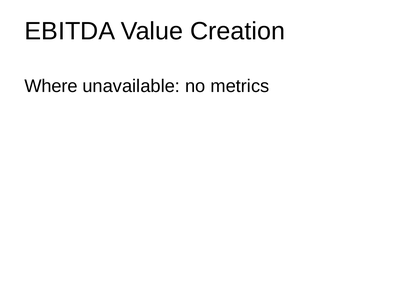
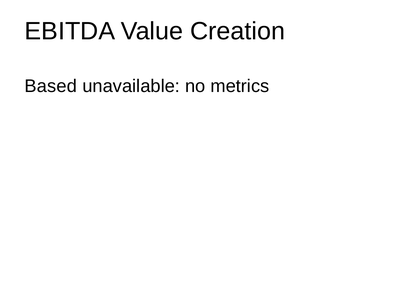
Where: Where -> Based (51, 86)
